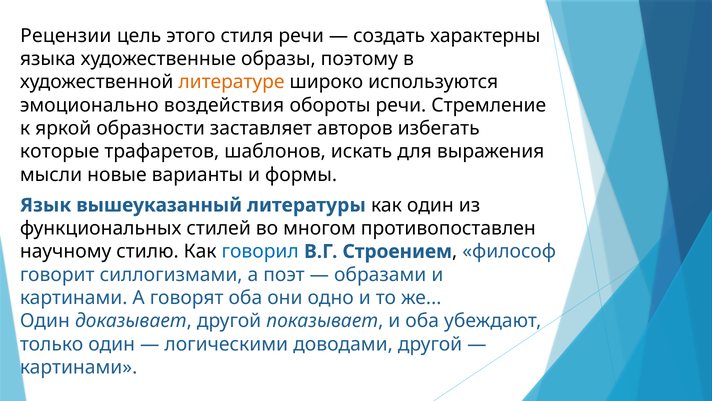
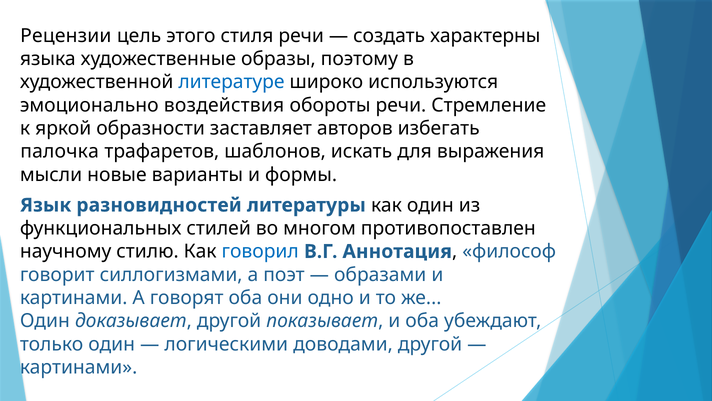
литературе colour: orange -> blue (231, 82)
которые: которые -> палочка (60, 151)
вышеуказанный: вышеуказанный -> разновидностей (159, 205)
Строением: Строением -> Аннотация (397, 251)
